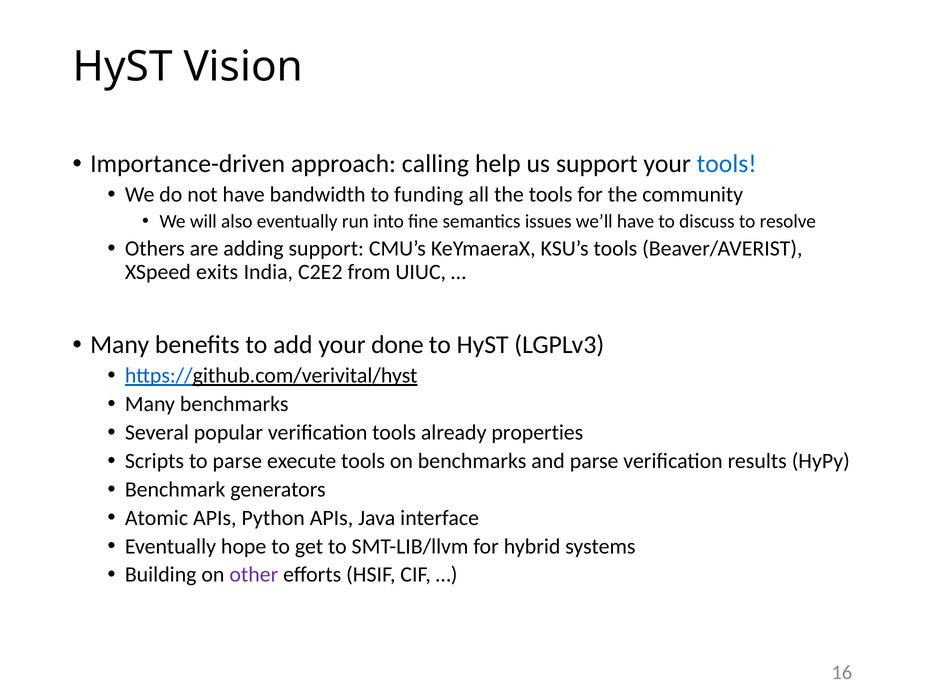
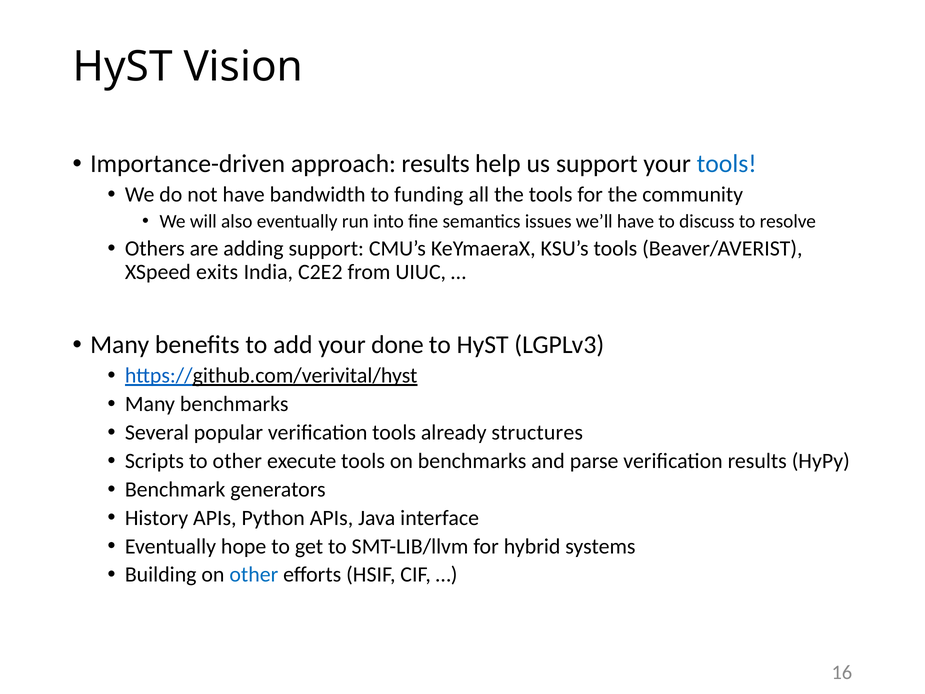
approach calling: calling -> results (436, 164)
properties: properties -> structures (537, 432)
to parse: parse -> other (237, 461)
Atomic: Atomic -> History (157, 518)
other colour: purple -> blue (254, 575)
